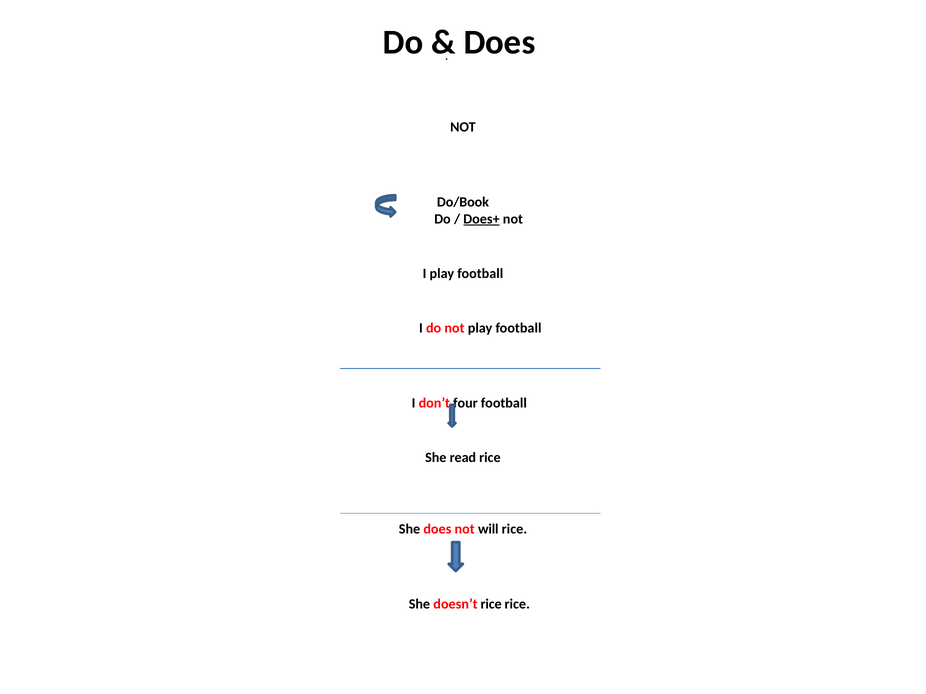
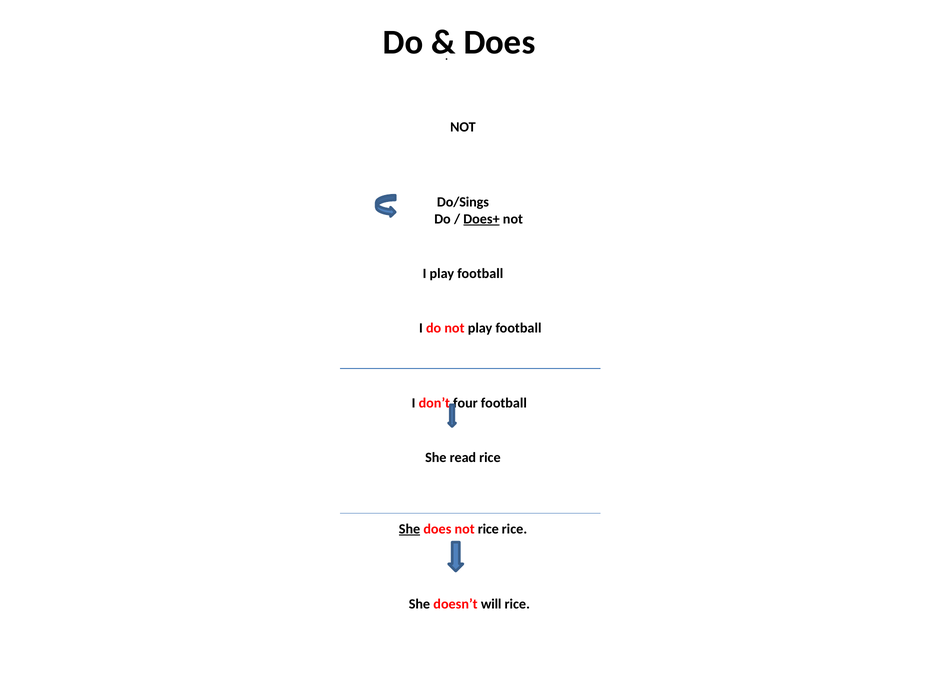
Do/Book: Do/Book -> Do/Sings (463, 202)
She underline: none -> present (410, 529)
not will: will -> rice (488, 529)
doesn’t rice: rice -> will (491, 604)
